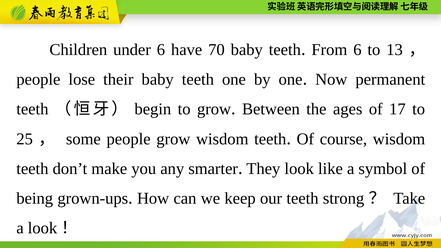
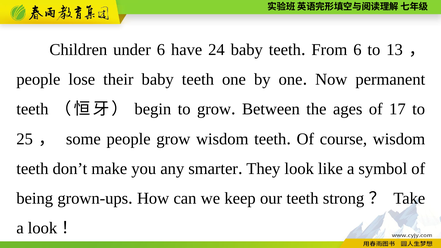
70: 70 -> 24 (216, 50)
